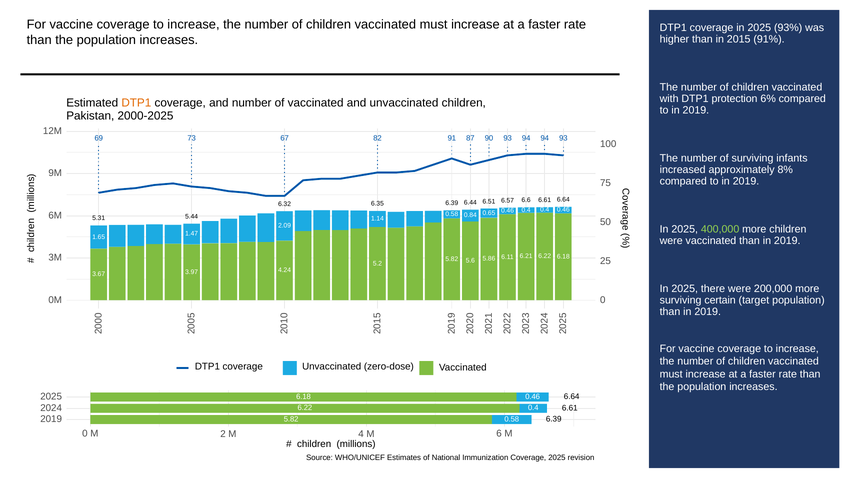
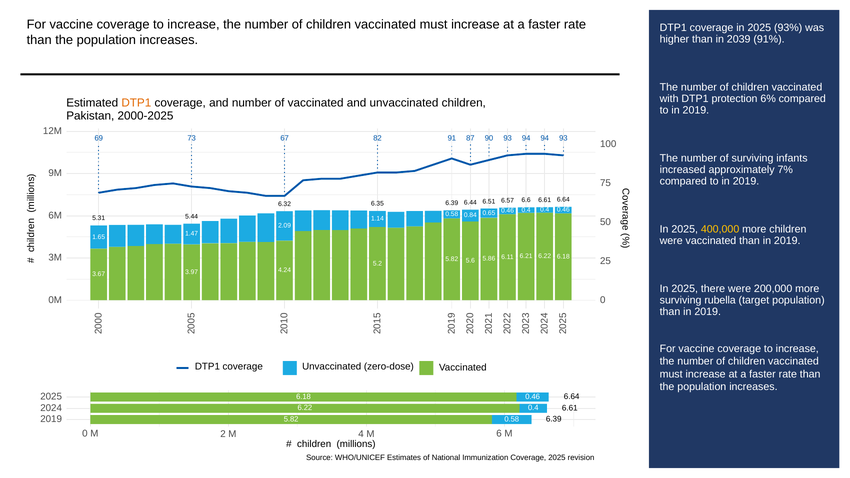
2015: 2015 -> 2039 (739, 39)
8%: 8% -> 7% (785, 170)
400,000 colour: light green -> yellow (720, 229)
certain: certain -> rubella (720, 300)
